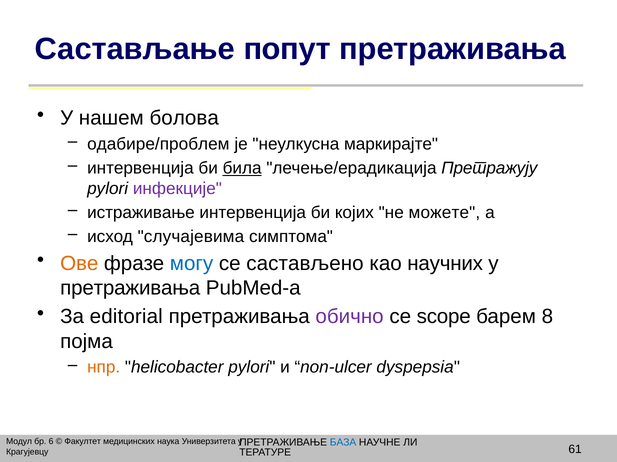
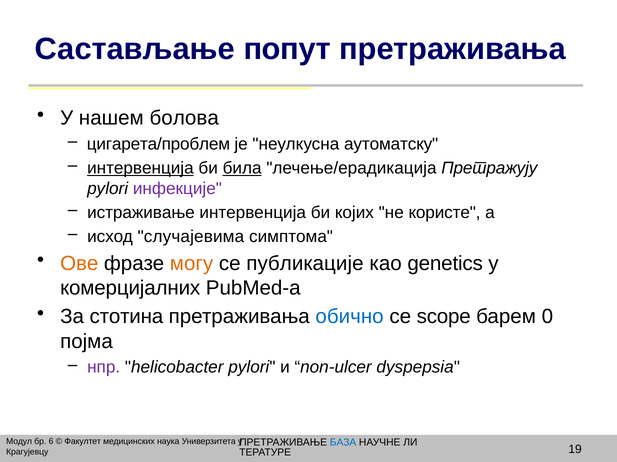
одабире/проблем: одабире/проблем -> цигарета/проблем (158, 144)
маркирајте: маркирајте -> аутоматску (391, 144)
интервенција underline: none -> present (140, 168)
можете: можете -> користе (445, 213)
могу colour: blue -> orange (192, 264)
састављено: састављено -> публикације (305, 264)
научних: научних -> genetics (445, 264)
претраживања: претраживања -> комерцијалних (130, 288)
editorial: editorial -> стотина (126, 317)
обично colour: purple -> blue (350, 317)
8: 8 -> 0 (547, 317)
нпр colour: orange -> purple (104, 368)
61: 61 -> 19 (575, 450)
